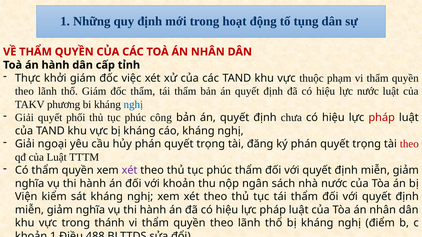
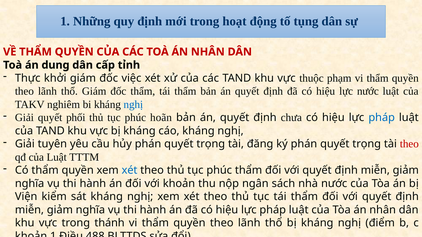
án hành: hành -> dung (55, 65)
phương: phương -> nghiêm (64, 105)
công: công -> hoãn (161, 118)
pháp colour: red -> blue (382, 118)
ngoại: ngoại -> tuyên (52, 144)
xét colour: purple -> blue (130, 171)
